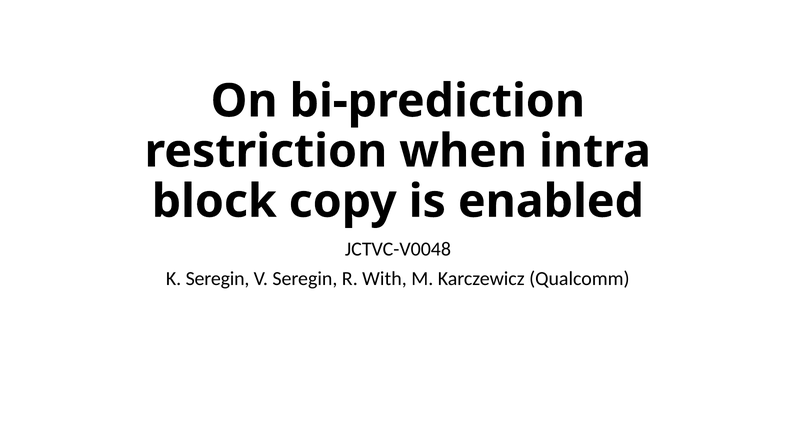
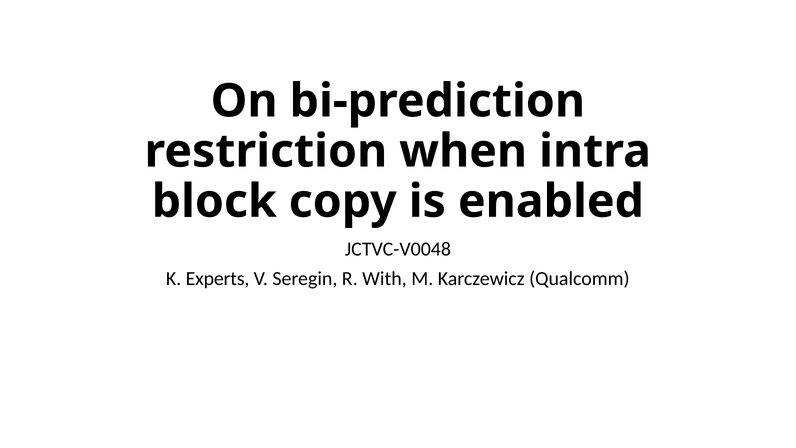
K Seregin: Seregin -> Experts (218, 279)
